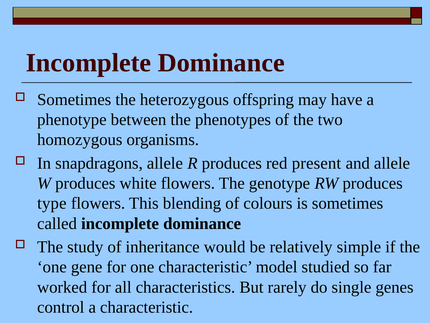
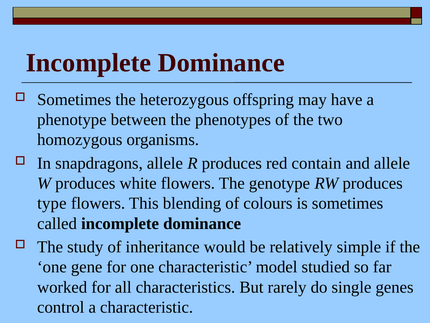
present: present -> contain (316, 163)
